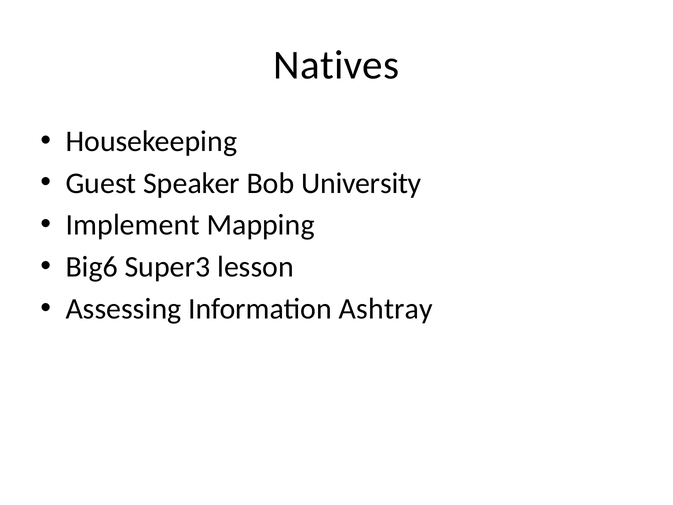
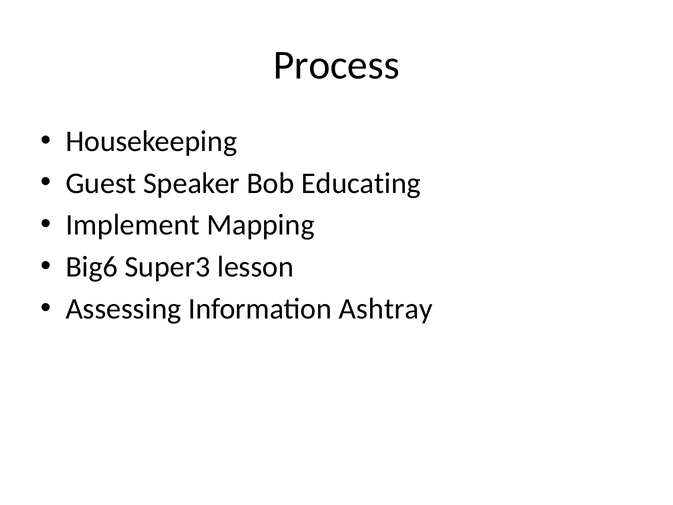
Natives: Natives -> Process (336, 65)
University: University -> Educating (361, 183)
